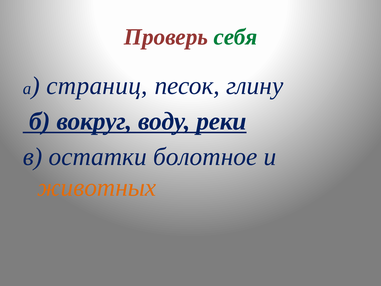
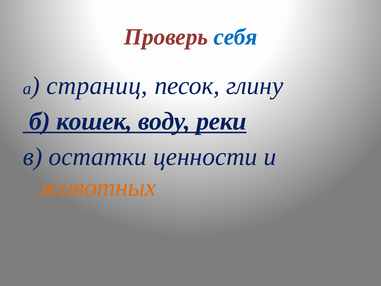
себя colour: green -> blue (236, 37)
вокруг: вокруг -> кошек (94, 121)
болотное: болотное -> ценности (205, 157)
